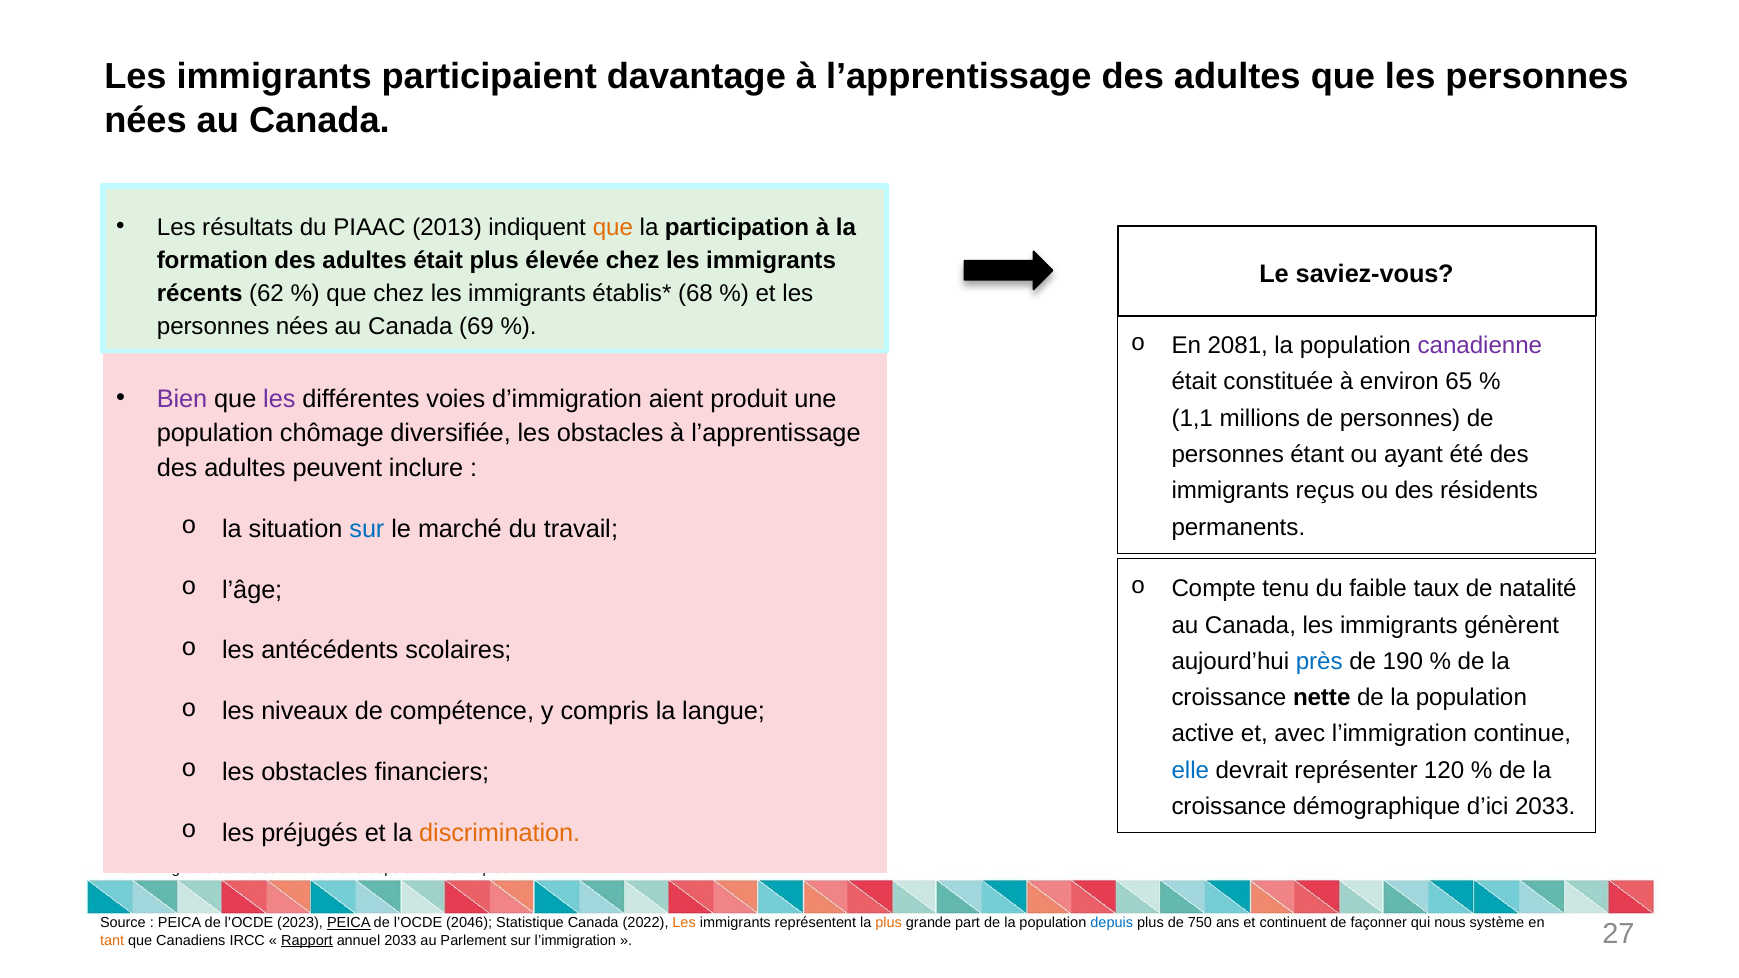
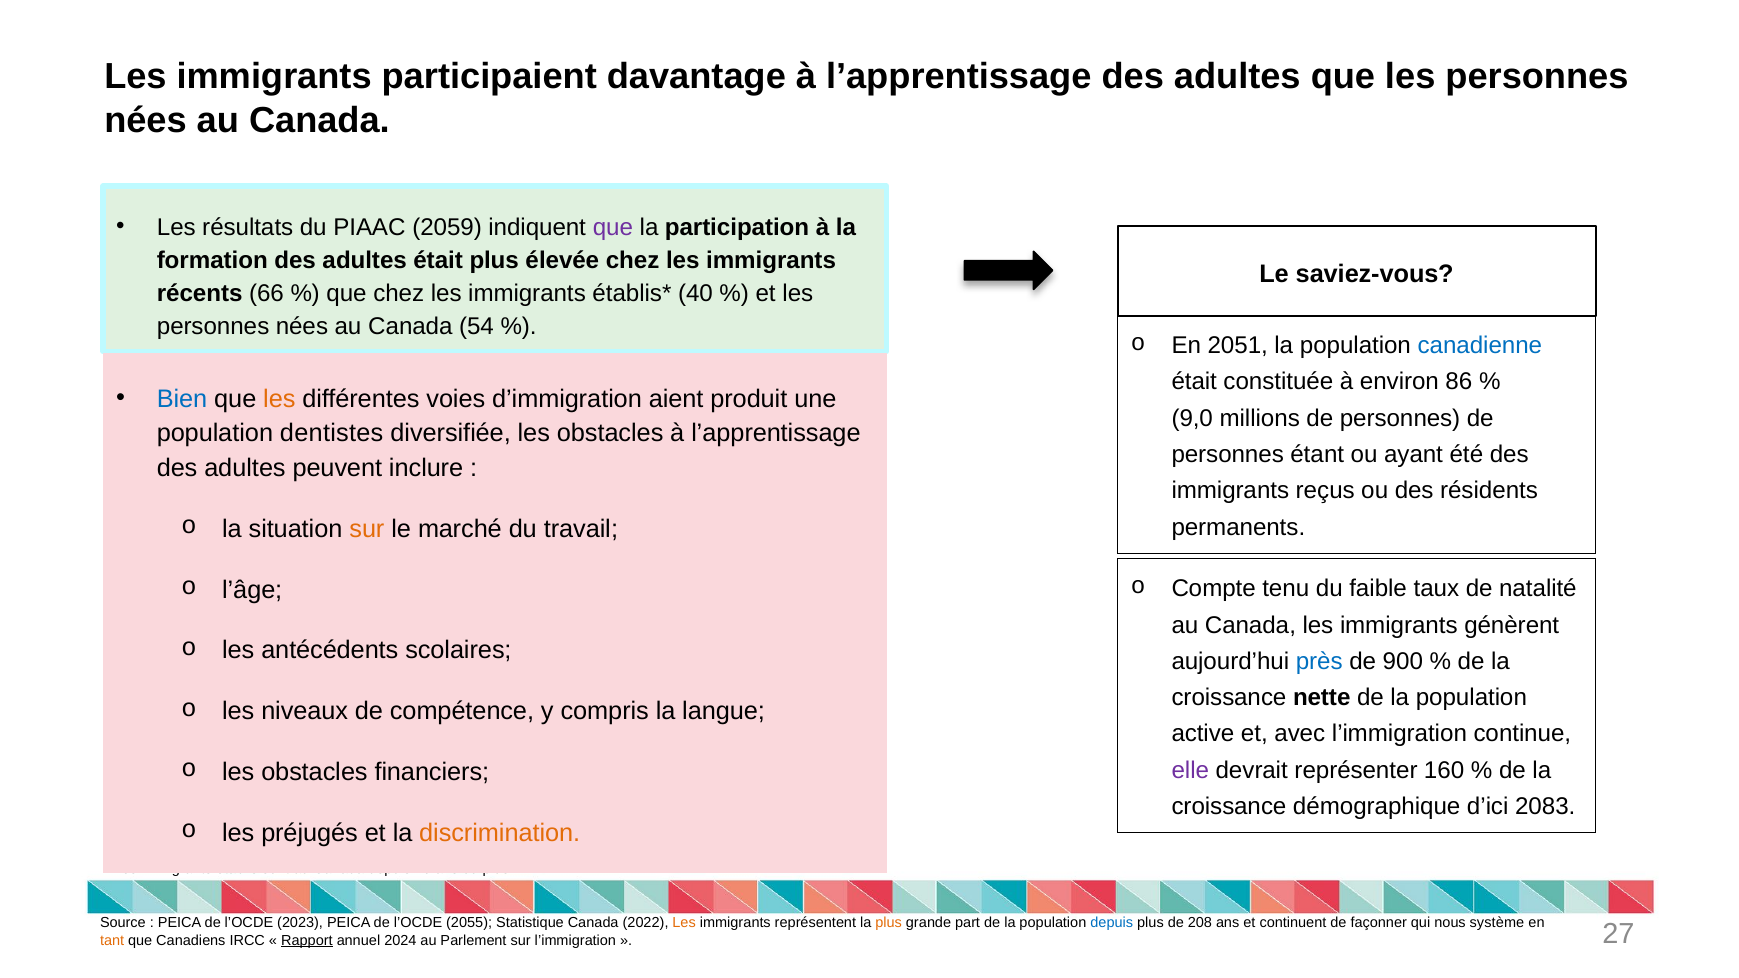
2013: 2013 -> 2059 (447, 227)
que colour: orange -> purple (613, 227)
62: 62 -> 66 (266, 293)
68: 68 -> 40 (695, 293)
69: 69 -> 54 (476, 327)
2081: 2081 -> 2051 (1238, 346)
canadienne colour: purple -> blue (1480, 346)
65: 65 -> 86 (1459, 382)
Bien colour: purple -> blue (182, 399)
les colour: purple -> orange (279, 399)
1,1: 1,1 -> 9,0 (1192, 418)
chômage: chômage -> dentistes (332, 434)
sur colour: blue -> orange (367, 529)
190: 190 -> 900 (1403, 662)
elle colour: blue -> purple (1190, 770)
120: 120 -> 160 (1444, 770)
d’ici 2033: 2033 -> 2083 (1545, 807)
PEICA underline: present -> none (349, 923)
2046: 2046 -> 2055 (469, 923)
750: 750 -> 208 (1200, 923)
annuel 2033: 2033 -> 2024 (400, 941)
